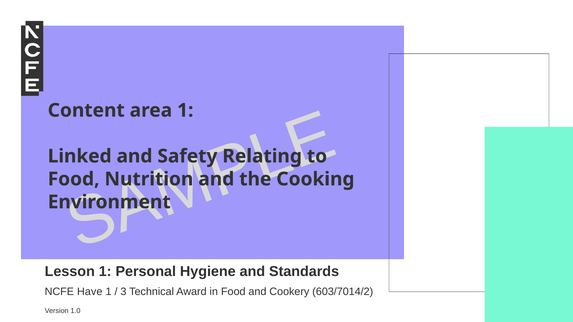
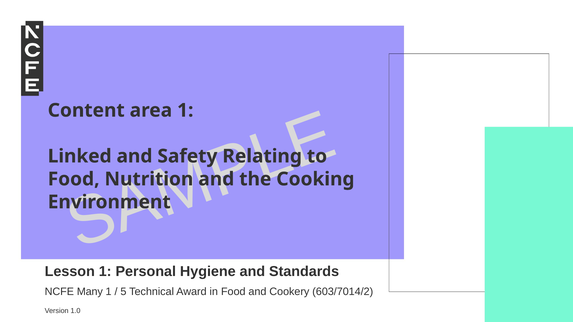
Have: Have -> Many (90, 292)
3: 3 -> 5 (123, 292)
